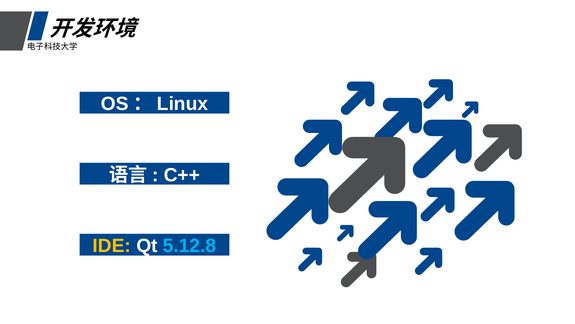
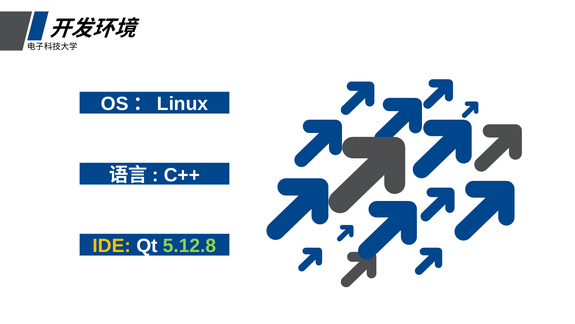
5.12.8 colour: light blue -> light green (190, 246)
